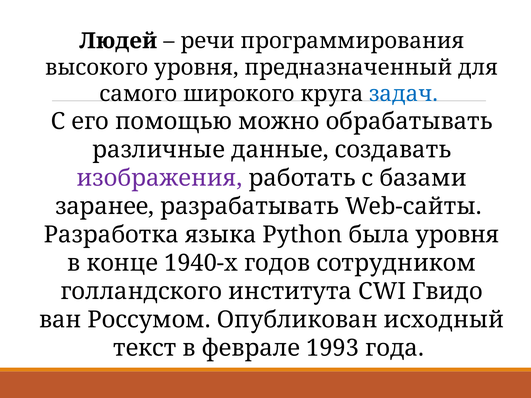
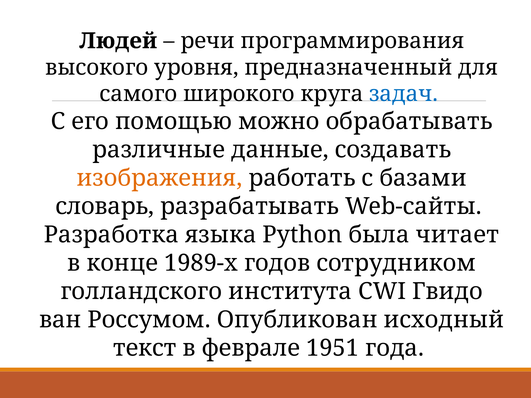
изображения colour: purple -> orange (159, 178)
заранее: заранее -> словарь (105, 207)
была уровня: уровня -> читает (457, 235)
1940-х: 1940-х -> 1989-х (201, 263)
1993: 1993 -> 1951 (333, 348)
